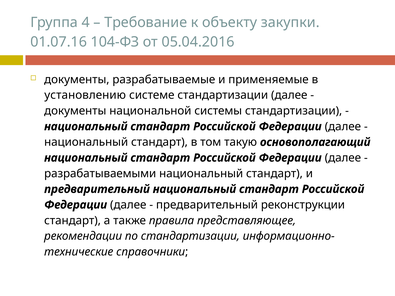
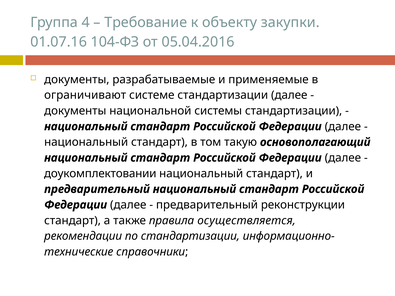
установлению: установлению -> ограничивают (85, 95)
разрабатываемыми: разрабатываемыми -> доукомплектовании (100, 174)
представляющее: представляющее -> осуществляется (246, 221)
